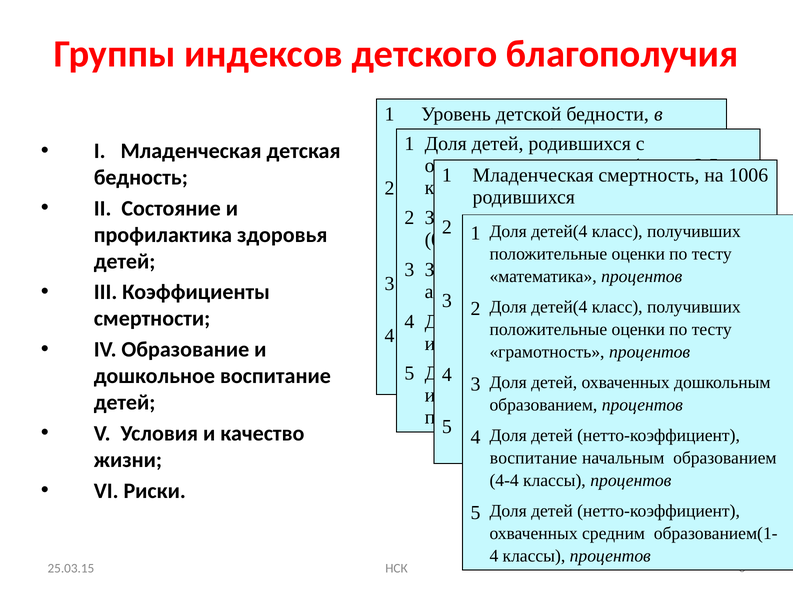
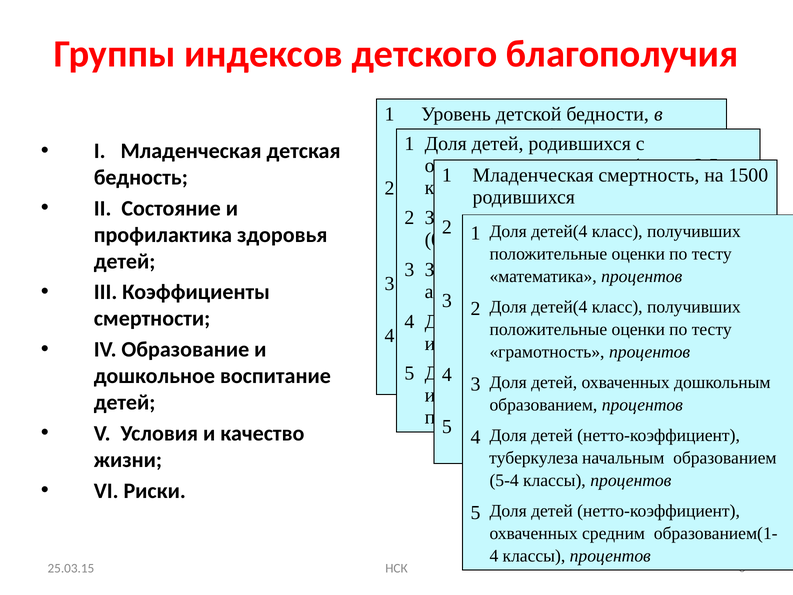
1006: 1006 -> 1500 (748, 175)
воспитание: воспитание -> туберкулеза (534, 458)
4-4: 4-4 -> 5-4 (504, 480)
